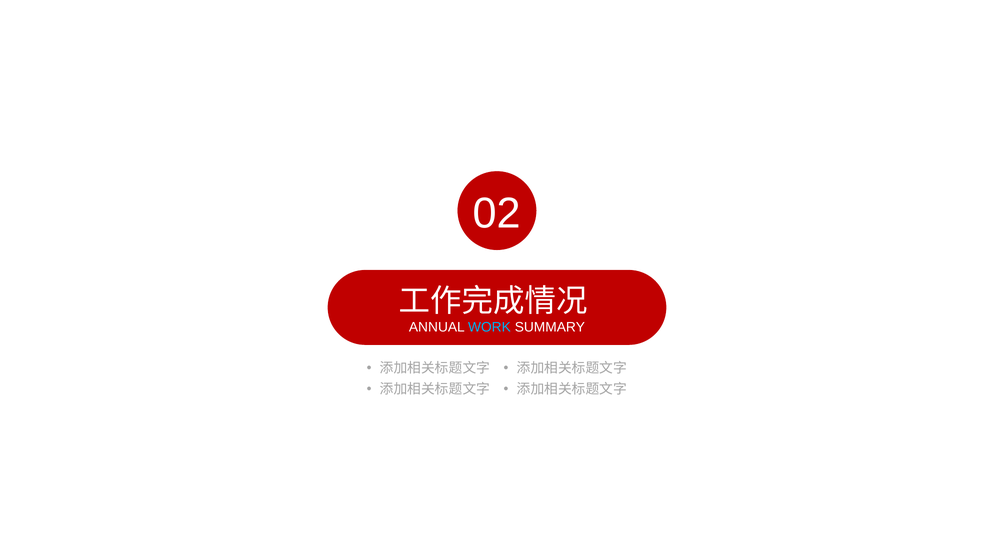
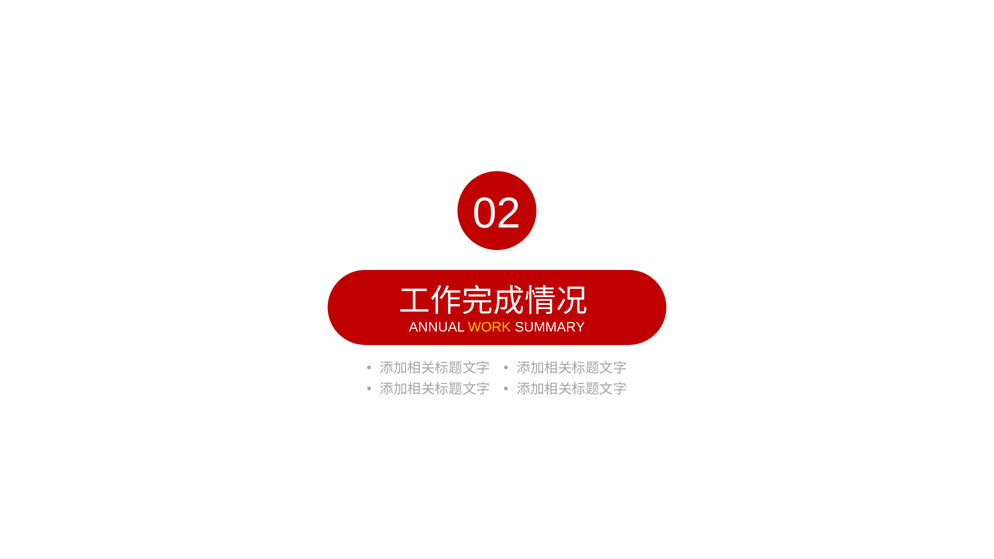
WORK colour: light blue -> yellow (489, 327)
